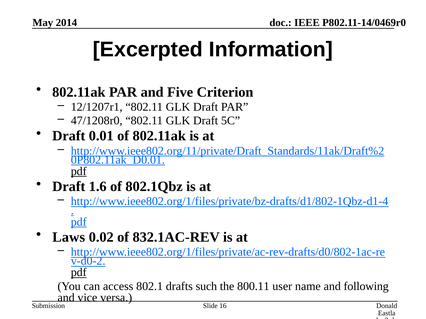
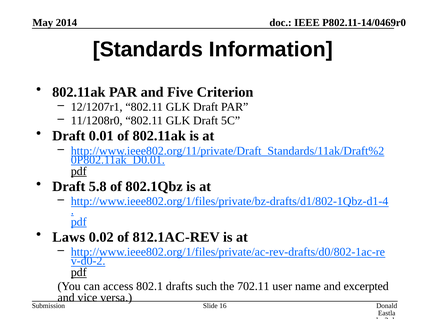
Excerpted: Excerpted -> Standards (148, 49)
47/1208r0: 47/1208r0 -> 11/1208r0 (97, 121)
1.6: 1.6 -> 5.8 (98, 187)
832.1AC-REV: 832.1AC-REV -> 812.1AC-REV (176, 237)
800.11: 800.11 -> 702.11 (253, 287)
following: following -> excerpted (366, 287)
